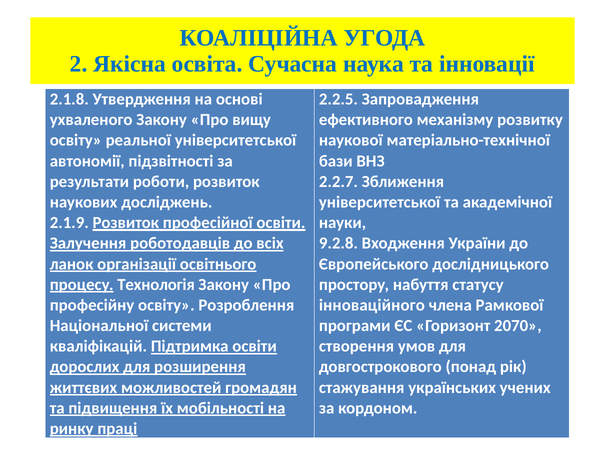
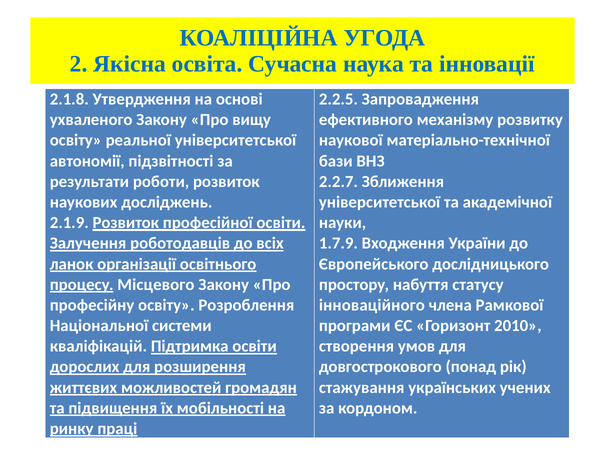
9.2.8: 9.2.8 -> 1.7.9 (338, 243)
Технологія: Технологія -> Місцевого (156, 284)
2070: 2070 -> 2010 (518, 326)
